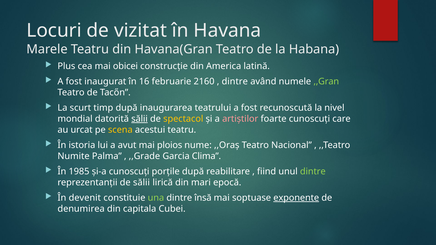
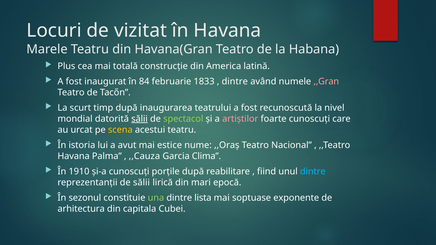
obicei: obicei -> totală (125, 66)
16: 16 -> 84 (144, 82)
2160: 2160 -> 1833 (204, 82)
,,Gran colour: light green -> pink (326, 82)
spectacol colour: yellow -> light green (183, 119)
ploios: ploios -> estice (170, 145)
Numite: Numite -> Havana (74, 156)
,,Grade: ,,Grade -> ,,Cauza (144, 156)
1985: 1985 -> 1910 (79, 172)
dintre colour: light green -> light blue (313, 172)
devenit: devenit -> sezonul (85, 198)
însă: însă -> lista (203, 198)
exponente underline: present -> none (296, 198)
denumirea: denumirea -> arhitectura (81, 209)
